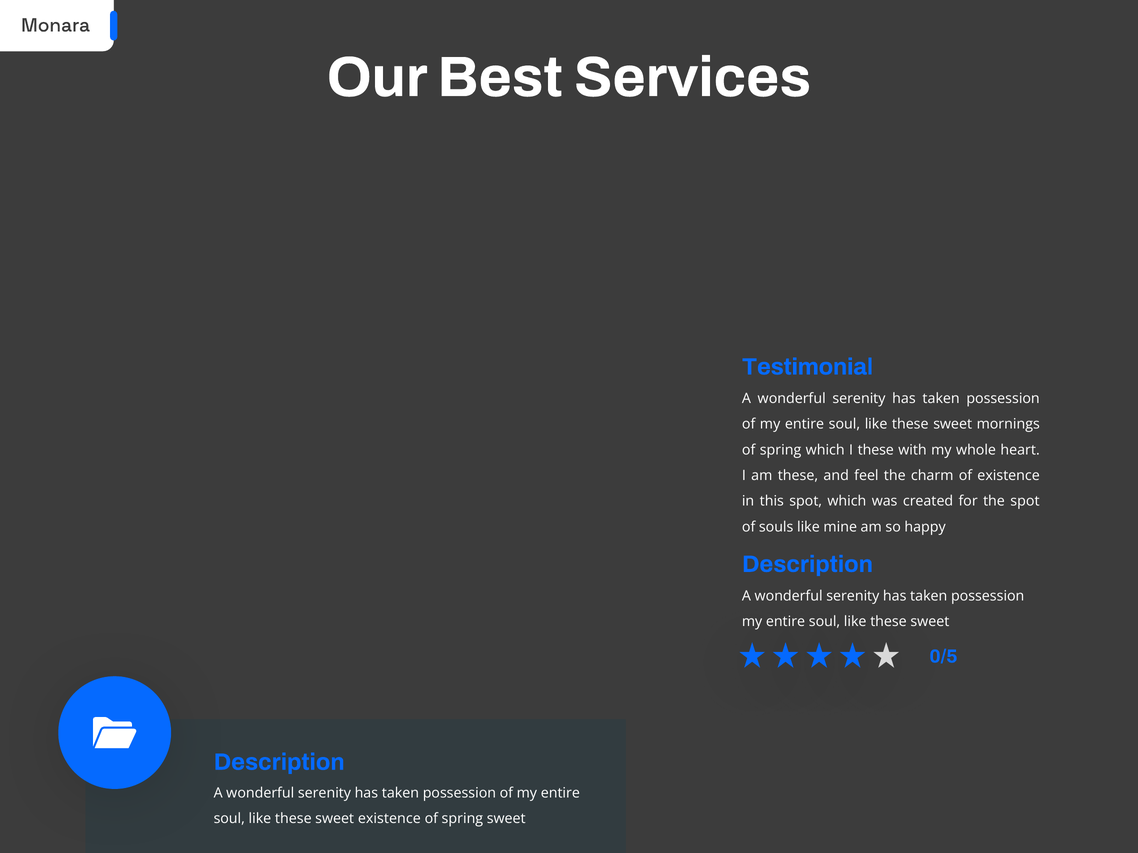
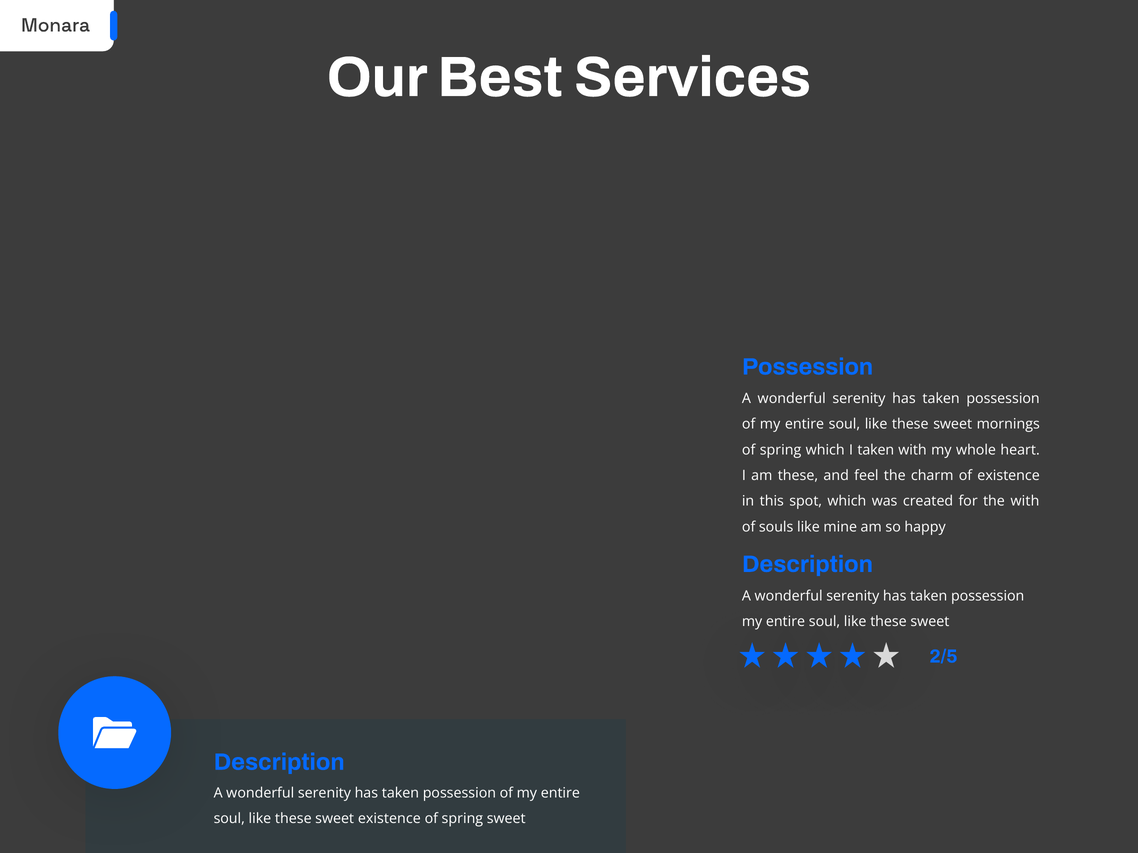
Testimonial: Testimonial -> Possession (808, 367)
I these: these -> taken (876, 450)
the spot: spot -> with (1025, 502)
0/5: 0/5 -> 2/5 (943, 657)
